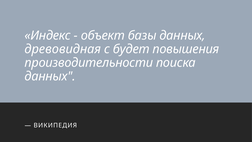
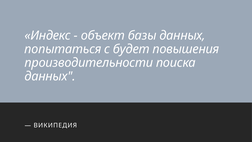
древовидная: древовидная -> попытаться (63, 49)
